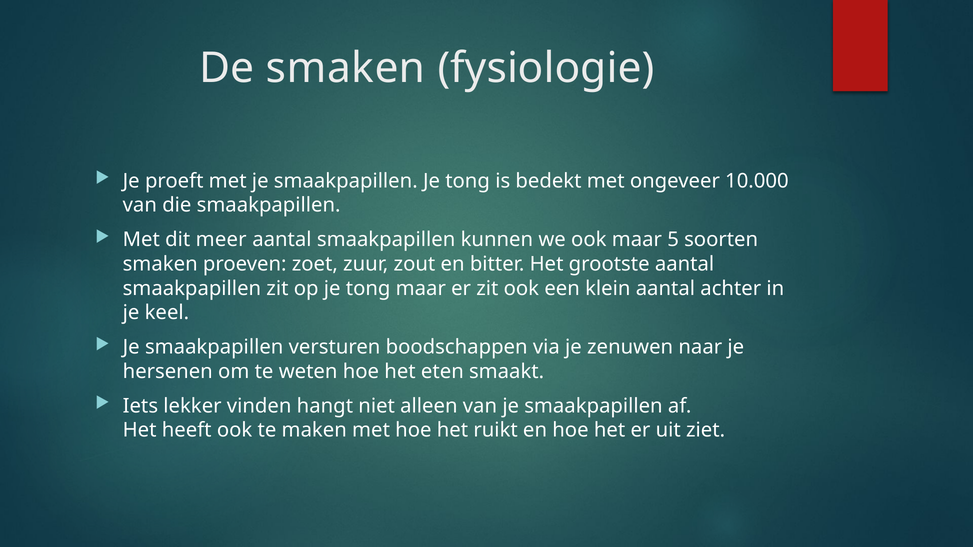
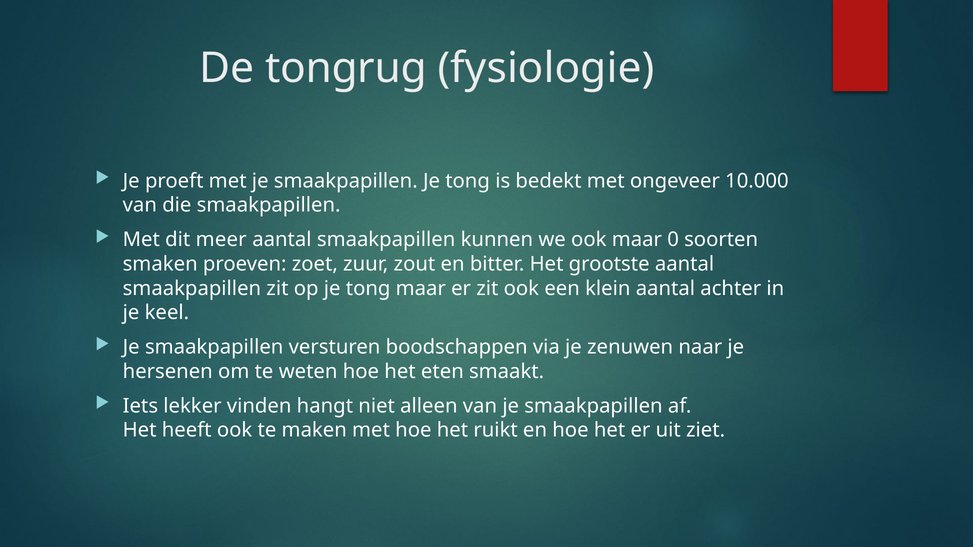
De smaken: smaken -> tongrug (346, 68)
5: 5 -> 0 (673, 240)
